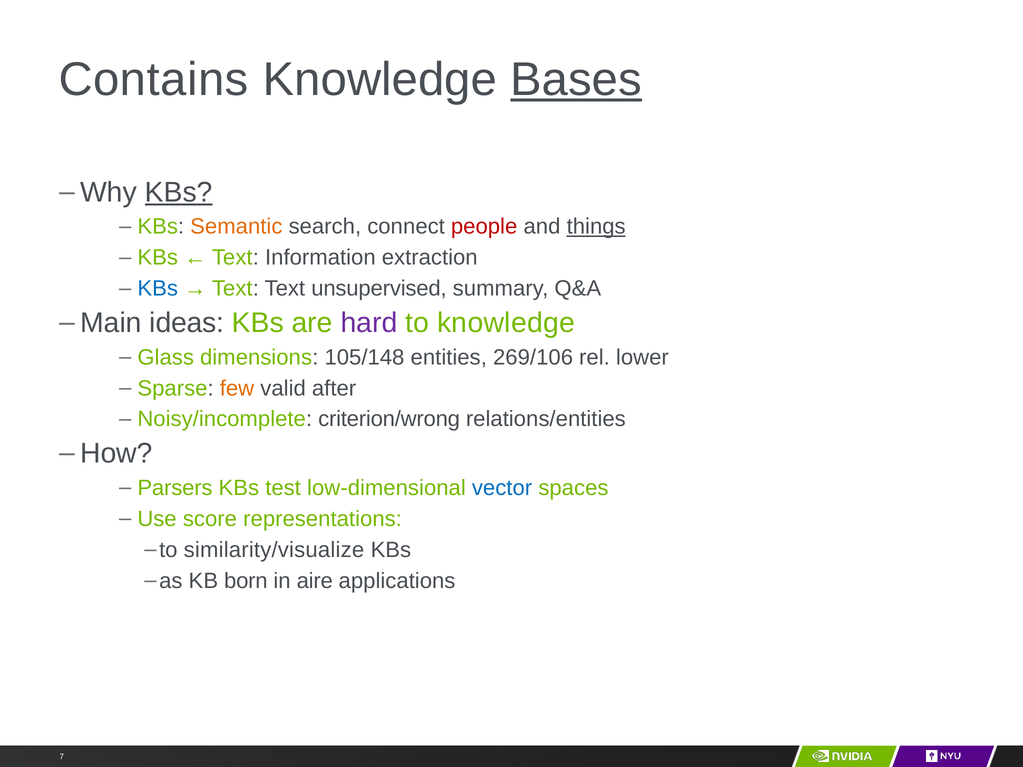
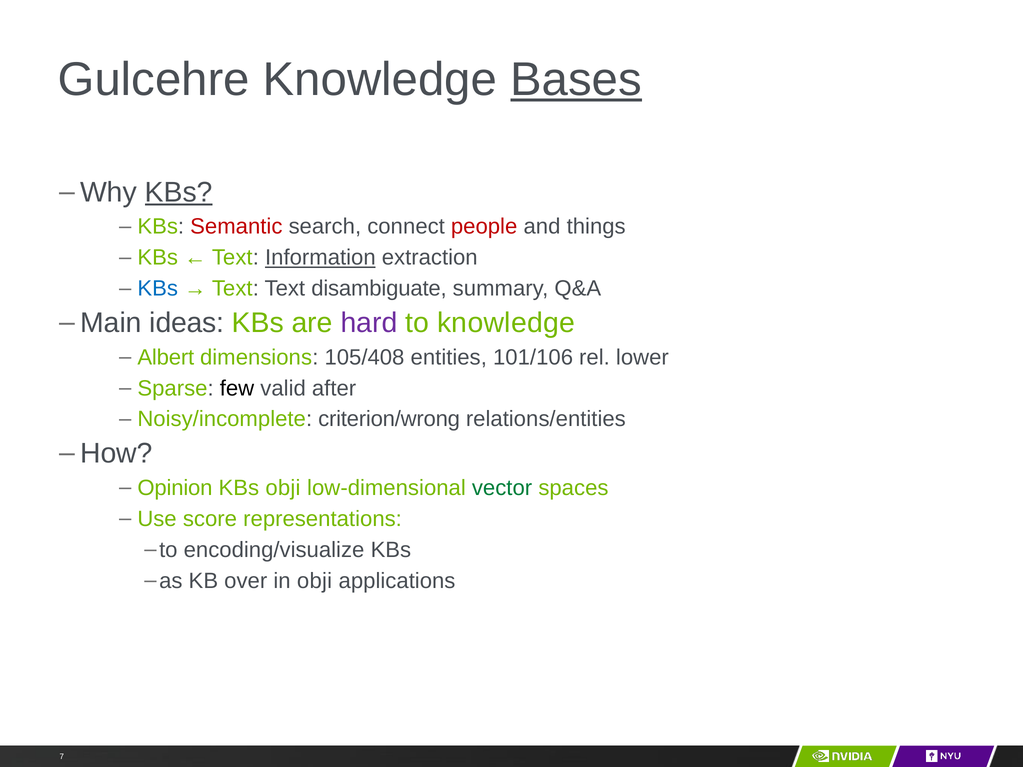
Contains: Contains -> Gulcehre (154, 80)
Semantic colour: orange -> red (236, 227)
things underline: present -> none (596, 227)
Information underline: none -> present (320, 258)
unsupervised: unsupervised -> disambiguate (379, 289)
Glass: Glass -> Albert (166, 357)
105/148: 105/148 -> 105/408 (364, 357)
269/106: 269/106 -> 101/106 (533, 357)
few colour: orange -> black (237, 388)
Parsers: Parsers -> Opinion (175, 488)
KBs test: test -> obji (283, 488)
vector colour: blue -> green (502, 488)
similarity/visualize: similarity/visualize -> encoding/visualize (274, 550)
born: born -> over (246, 581)
in aire: aire -> obji (315, 581)
